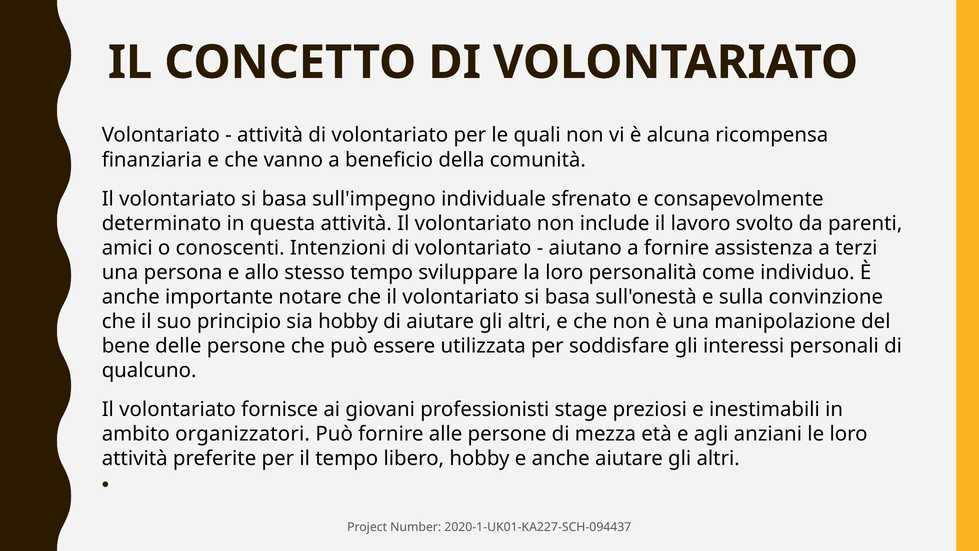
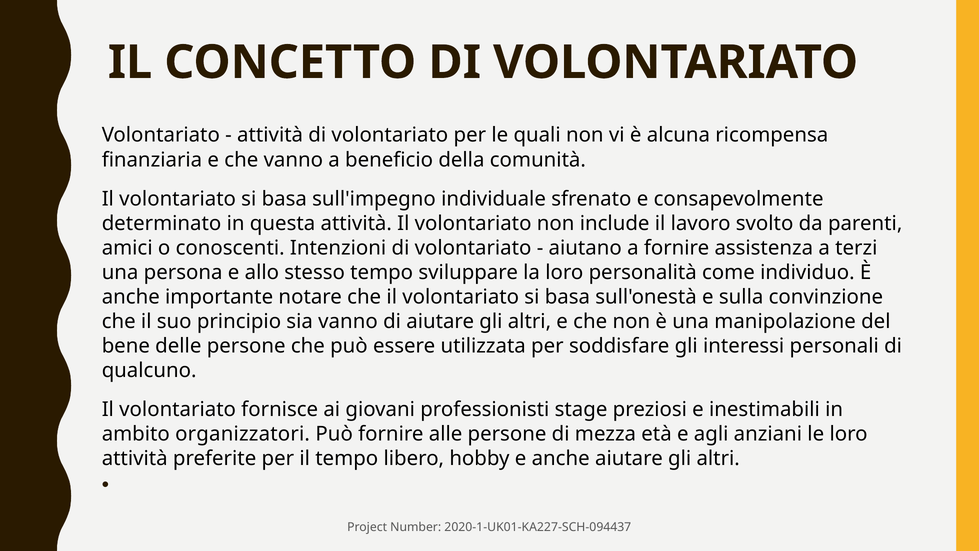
sia hobby: hobby -> vanno (348, 321)
